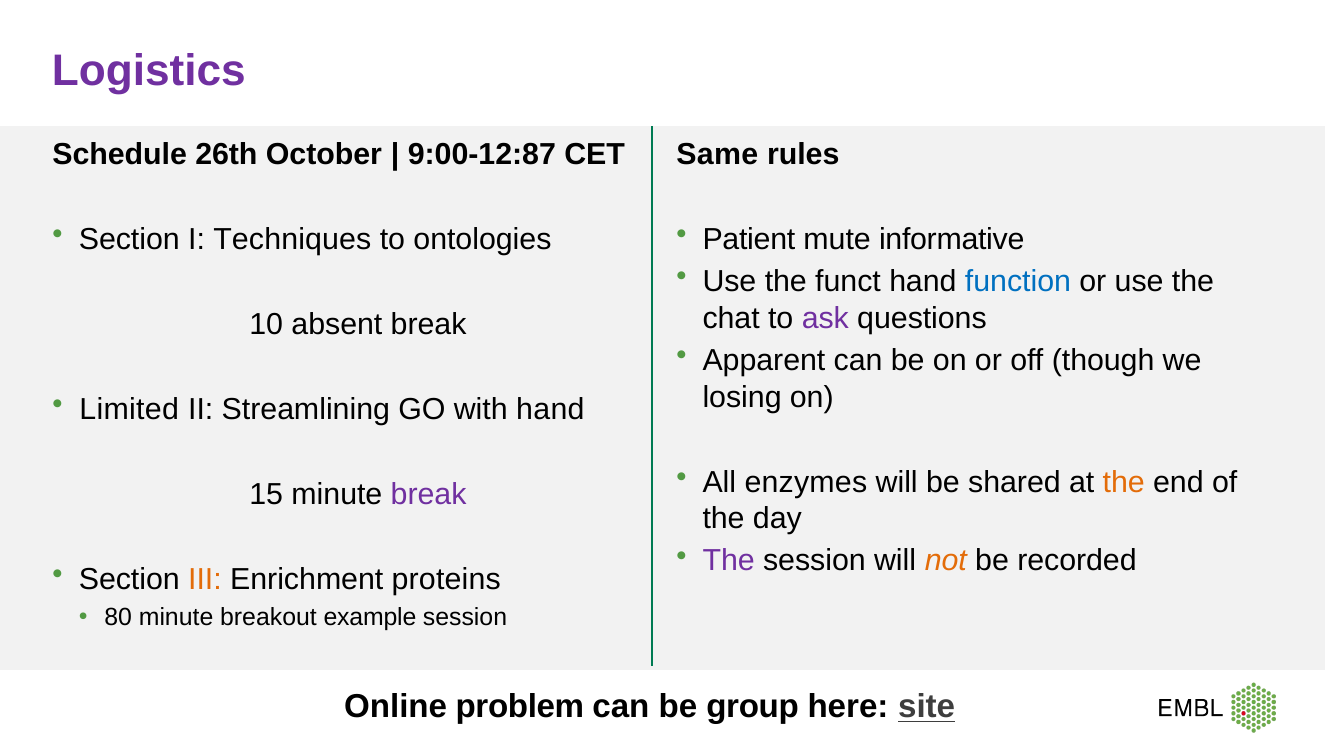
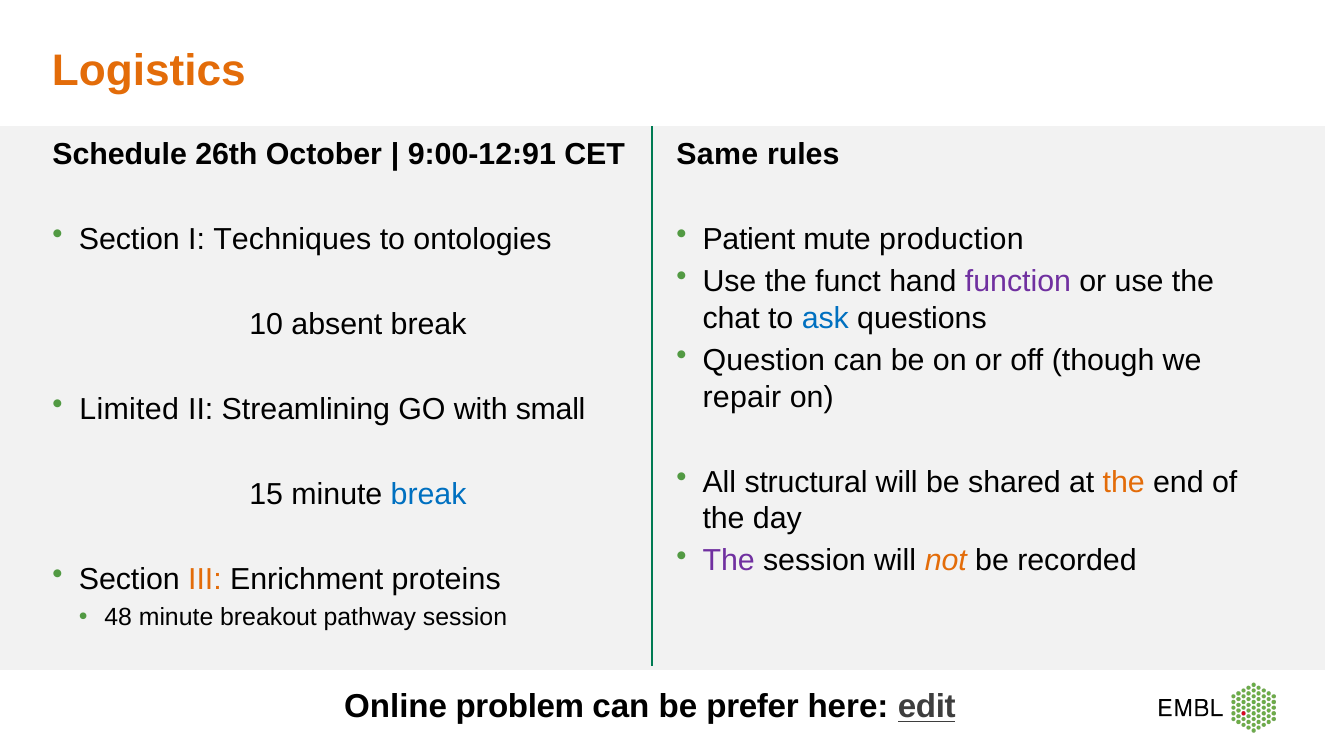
Logistics colour: purple -> orange (149, 71)
9:00-12:87: 9:00-12:87 -> 9:00-12:91 (482, 154)
informative: informative -> production (951, 239)
function colour: blue -> purple (1018, 282)
ask colour: purple -> blue (825, 318)
Apparent: Apparent -> Question (764, 361)
losing: losing -> repair (742, 397)
with hand: hand -> small (551, 409)
enzymes: enzymes -> structural (806, 482)
break colour: purple -> blue (429, 494)
80: 80 -> 48 (118, 617)
example: example -> pathway (370, 617)
group: group -> prefer (753, 707)
site: site -> edit (927, 707)
